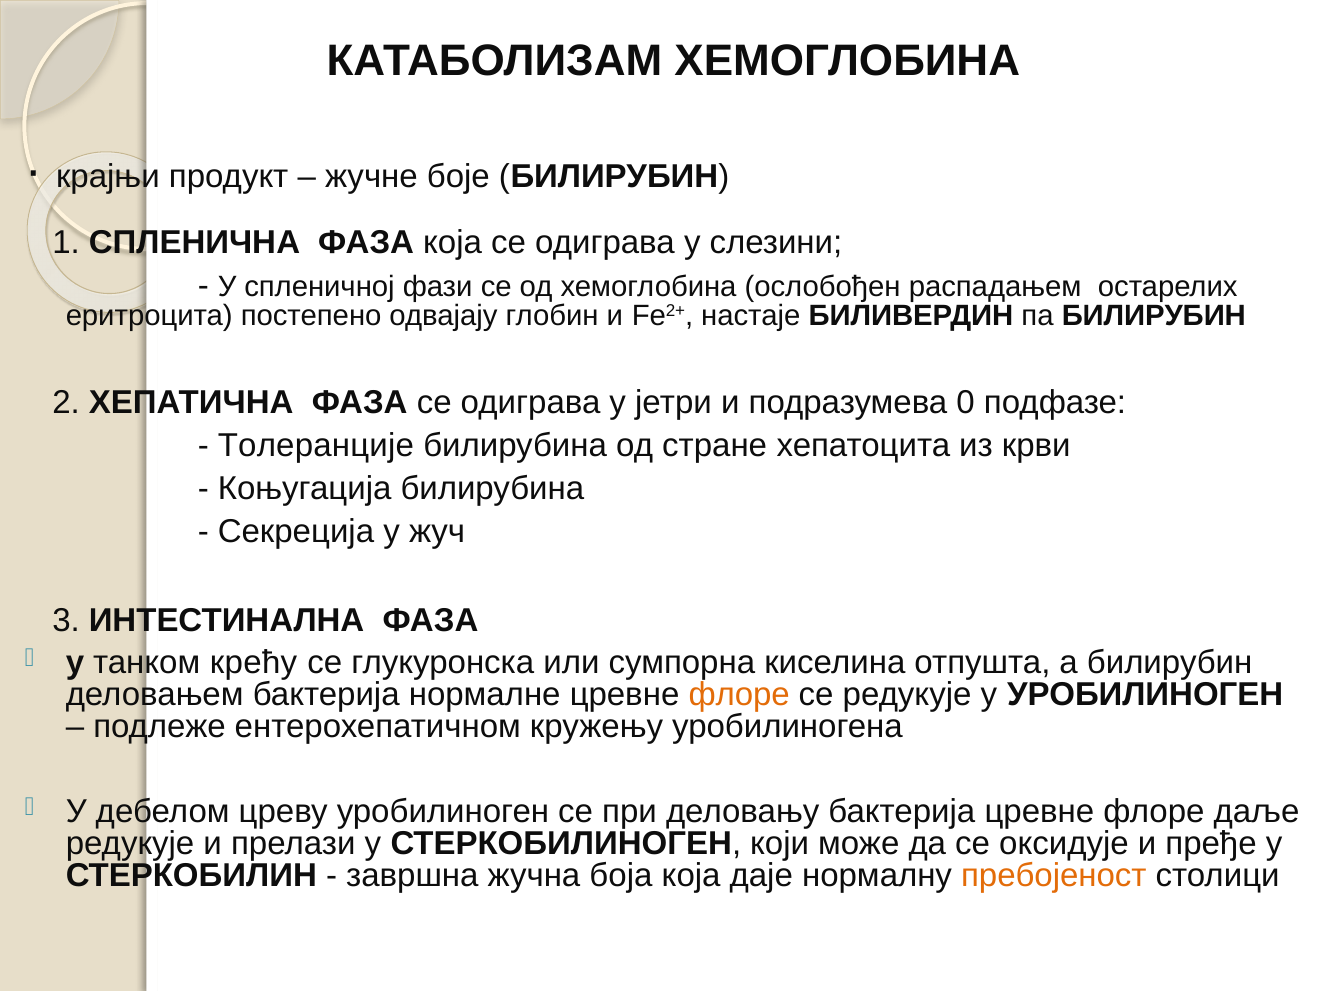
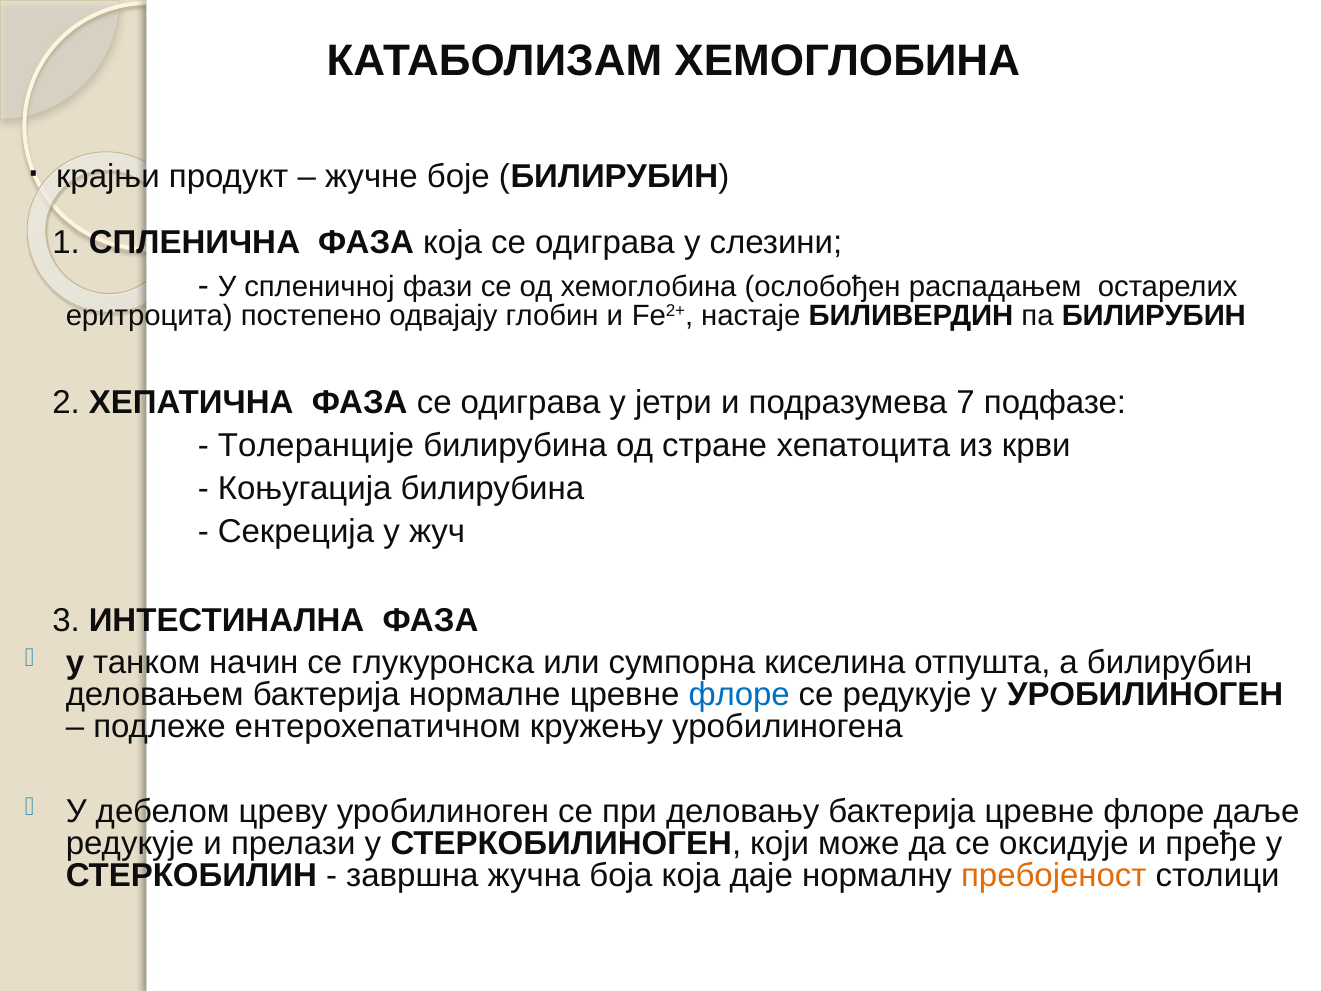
0: 0 -> 7 (966, 403)
крећу: крећу -> начин (254, 663)
флоре colour: orange -> blue (739, 694)
